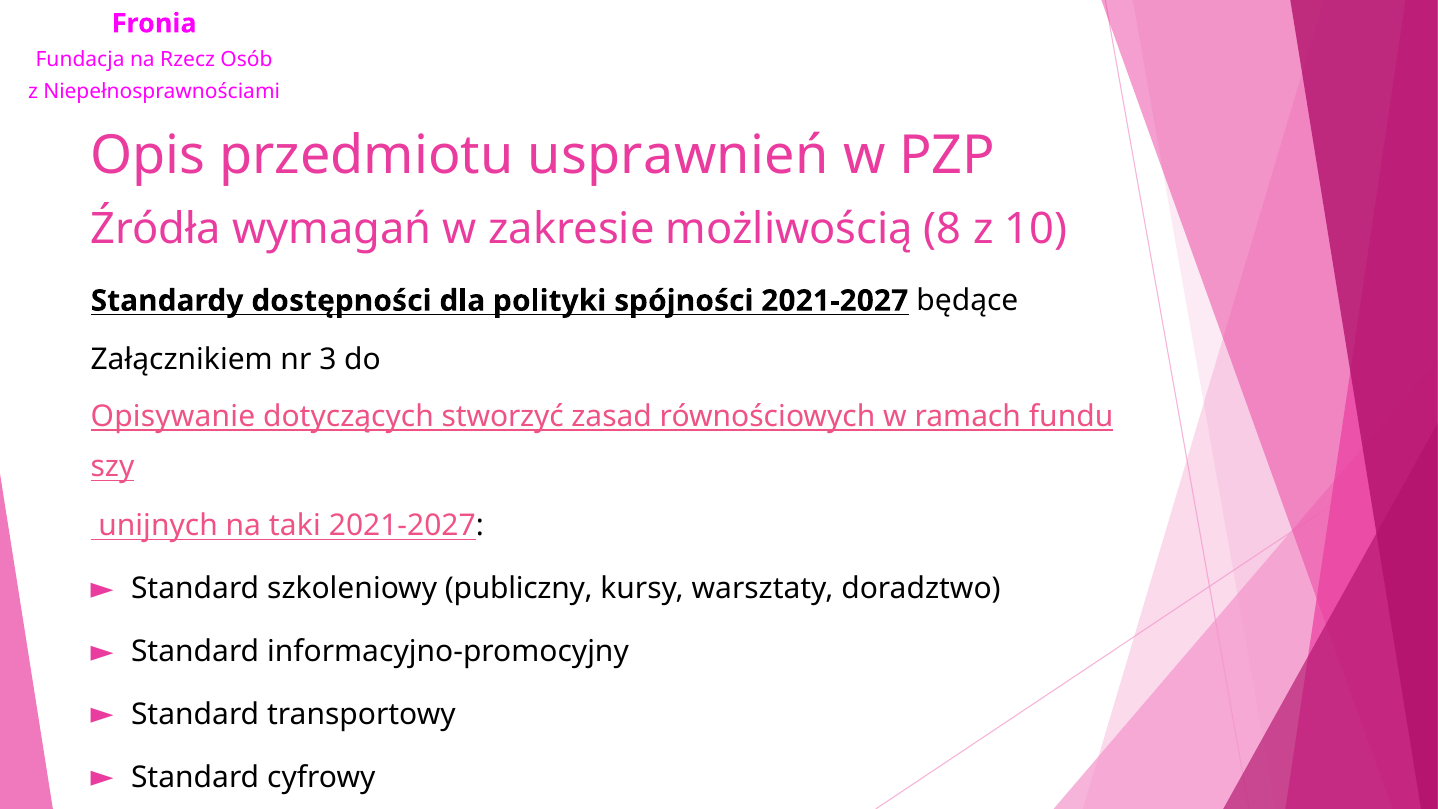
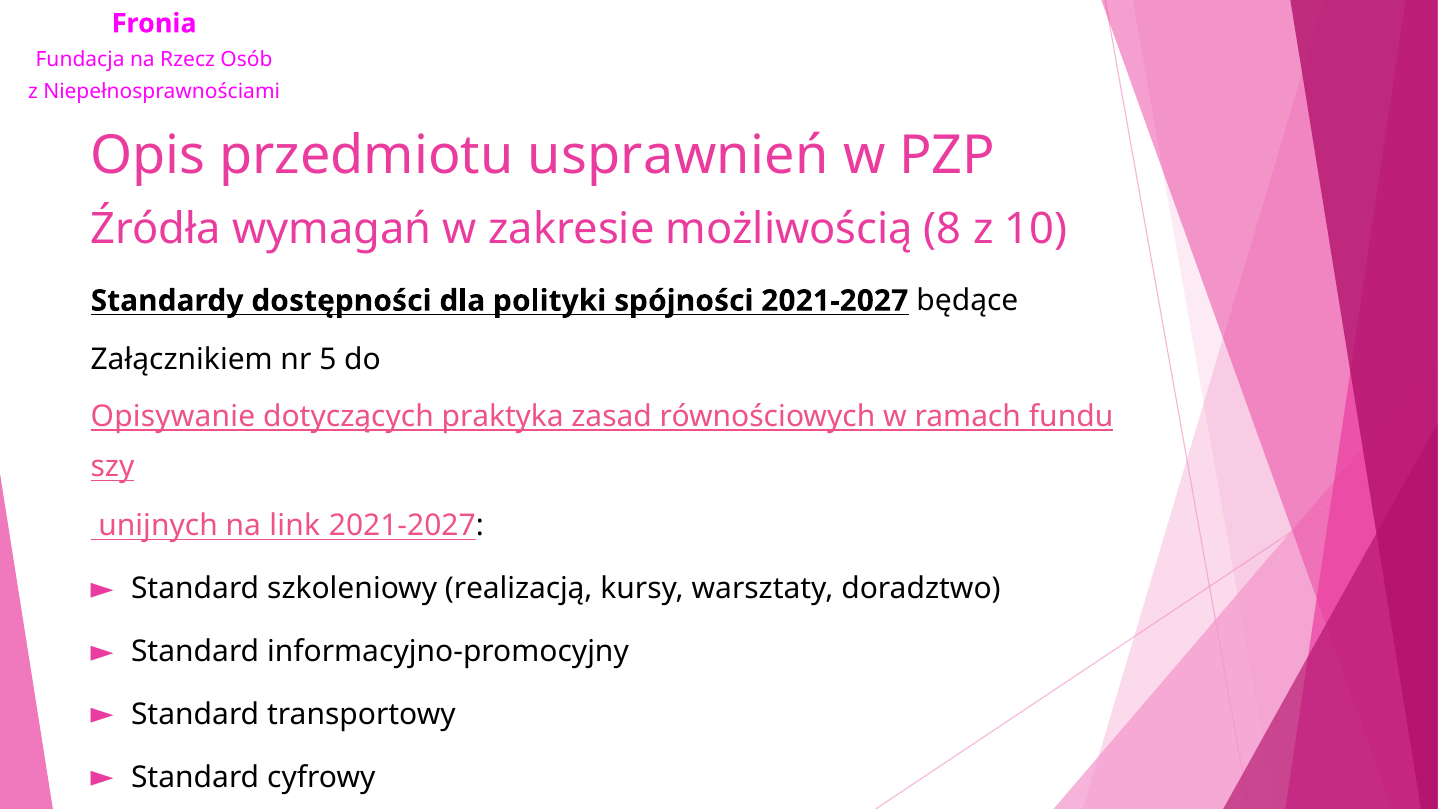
3: 3 -> 5 (328, 360)
stworzyć: stworzyć -> praktyka (503, 416)
taki: taki -> link (295, 526)
publiczny: publiczny -> realizacją (519, 588)
